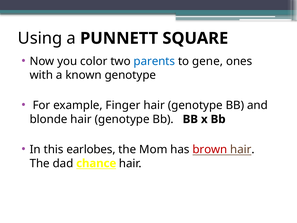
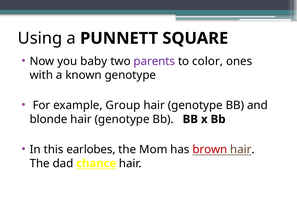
color: color -> baby (94, 61)
parents colour: blue -> purple (154, 61)
gene: gene -> color (208, 61)
Finger: Finger -> Group (123, 105)
